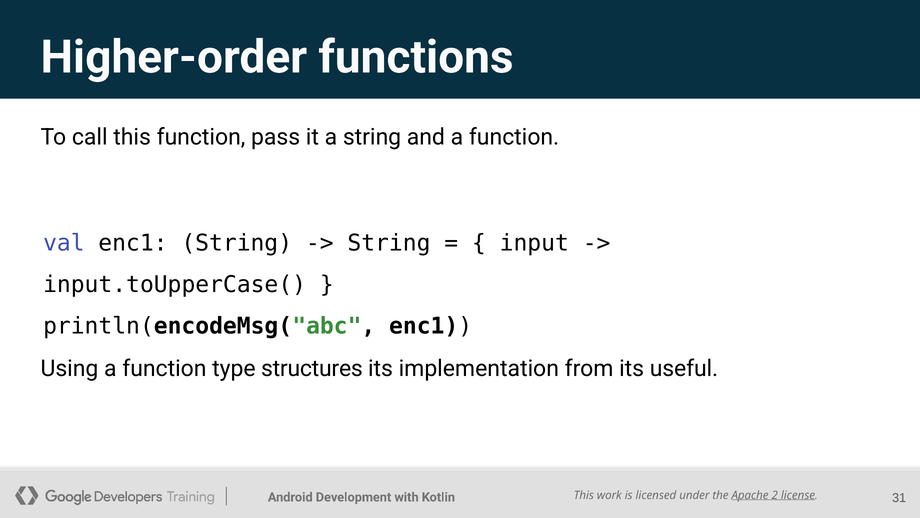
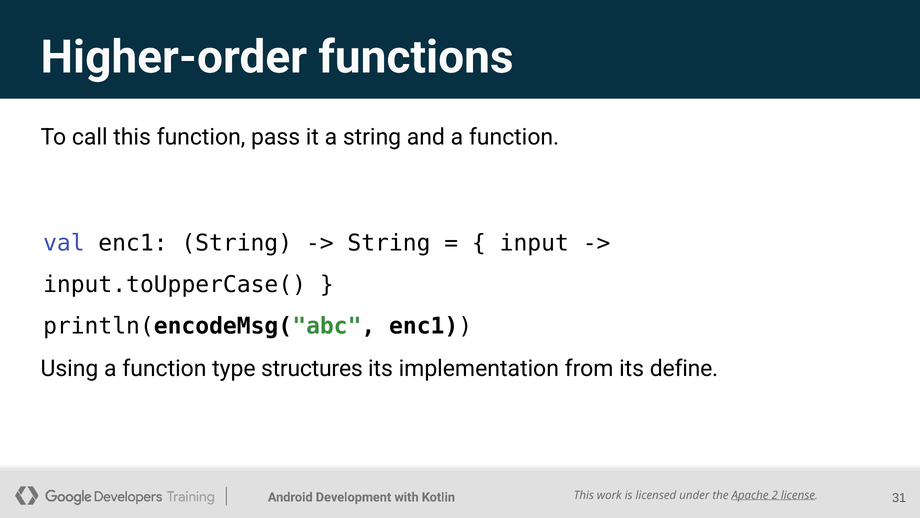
useful: useful -> define (684, 368)
